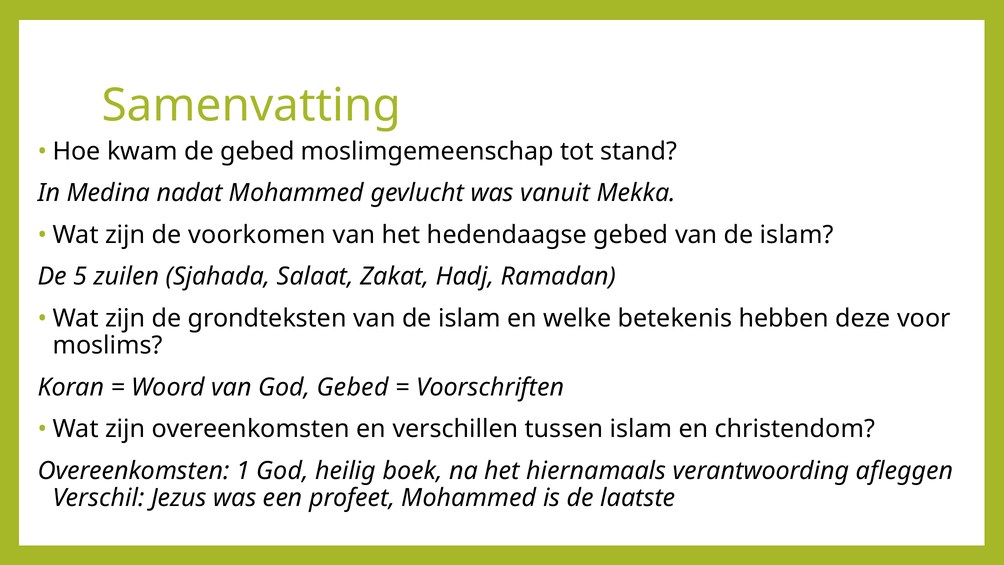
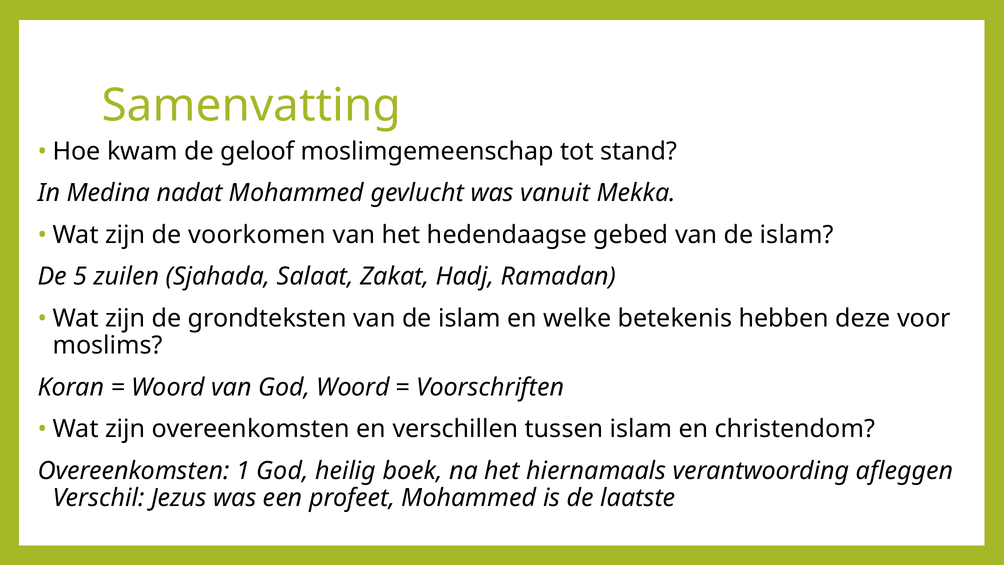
de gebed: gebed -> geloof (257, 151)
God Gebed: Gebed -> Woord (353, 387)
